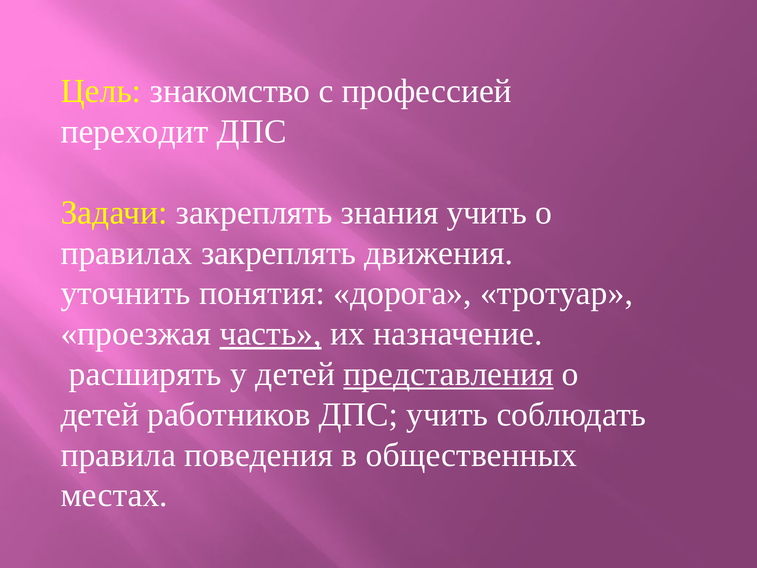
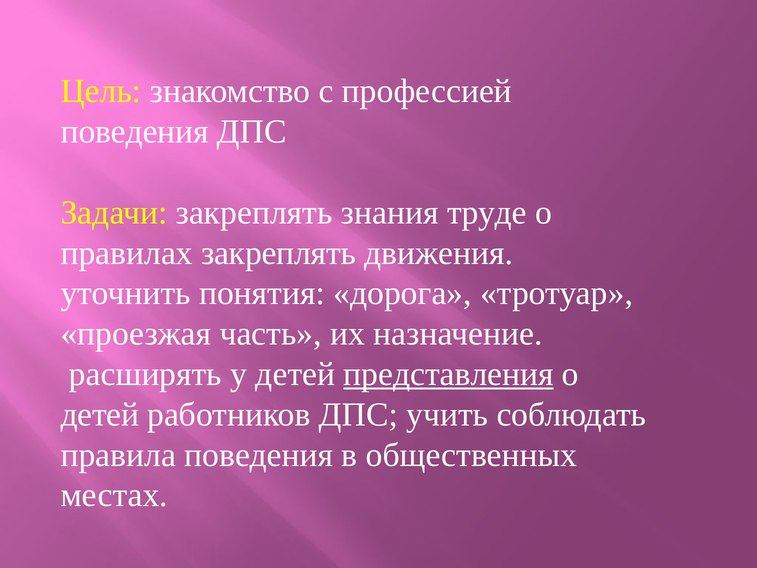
переходит: переходит -> поведения (135, 132)
знания учить: учить -> труде (487, 212)
часть underline: present -> none (271, 334)
